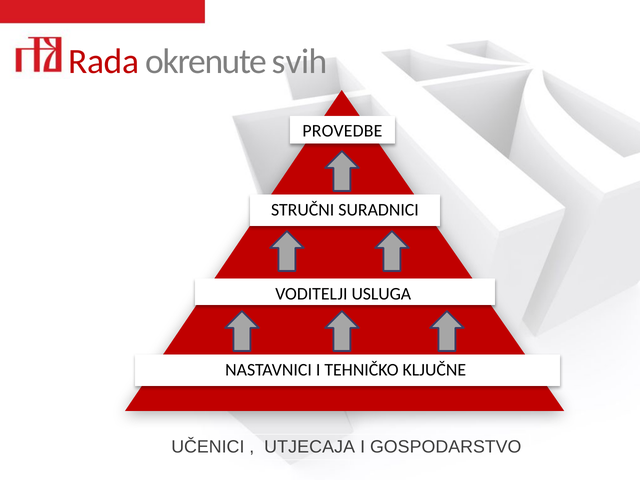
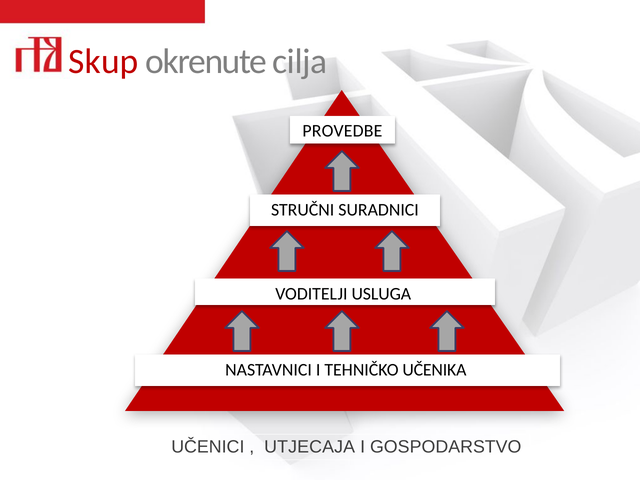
Rada: Rada -> Skup (103, 61)
svih: svih -> cilja (300, 61)
KLJUČNE: KLJUČNE -> UČENIKA (434, 370)
